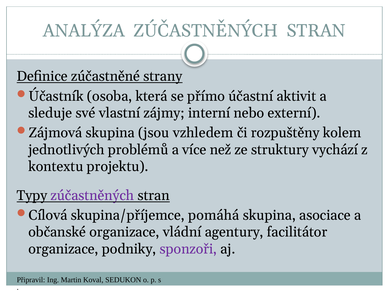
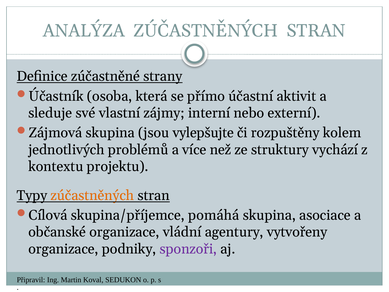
vzhledem: vzhledem -> vylepšujte (203, 133)
zúčastněných colour: purple -> orange (92, 195)
facilitátor: facilitátor -> vytvořeny (297, 232)
